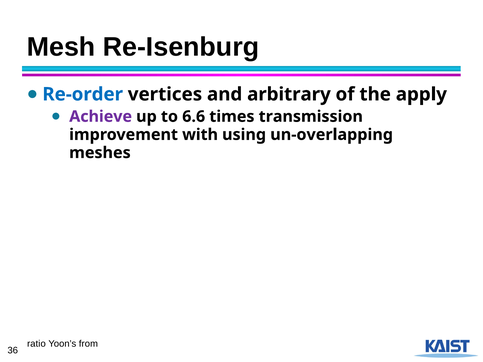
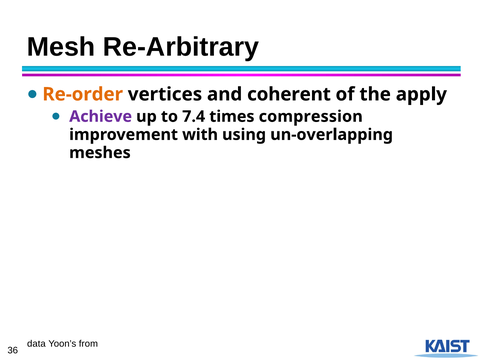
Re-Isenburg: Re-Isenburg -> Re-Arbitrary (181, 47)
Re-order colour: blue -> orange (83, 94)
arbitrary: arbitrary -> coherent (289, 94)
6.6: 6.6 -> 7.4 (194, 117)
transmission: transmission -> compression (311, 117)
ratio: ratio -> data (36, 344)
